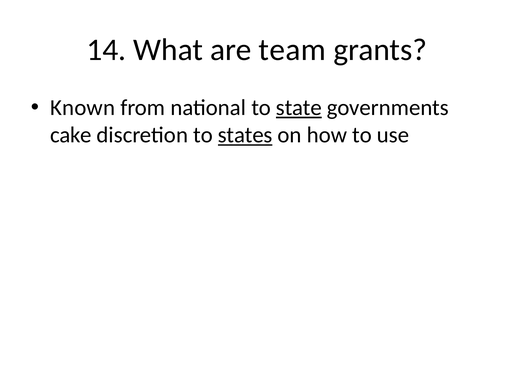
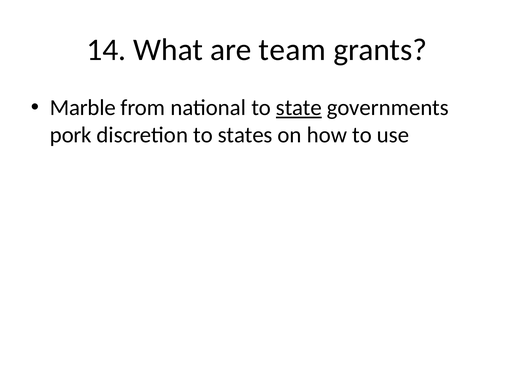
Known: Known -> Marble (83, 108)
cake: cake -> pork (71, 135)
states underline: present -> none (245, 135)
